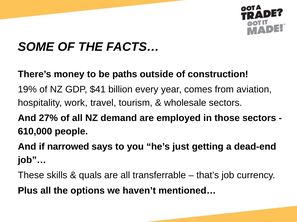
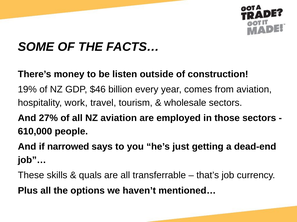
paths: paths -> listen (125, 74)
$41: $41 -> $46 (98, 90)
NZ demand: demand -> aviation (119, 118)
